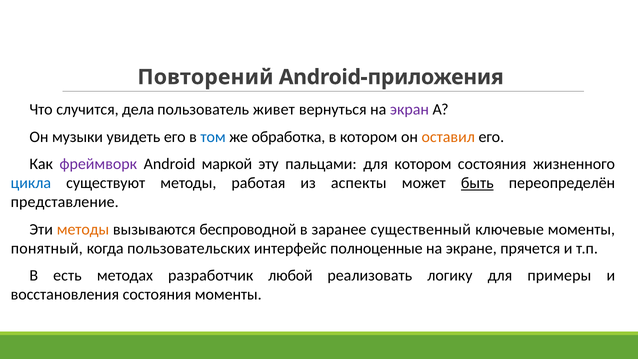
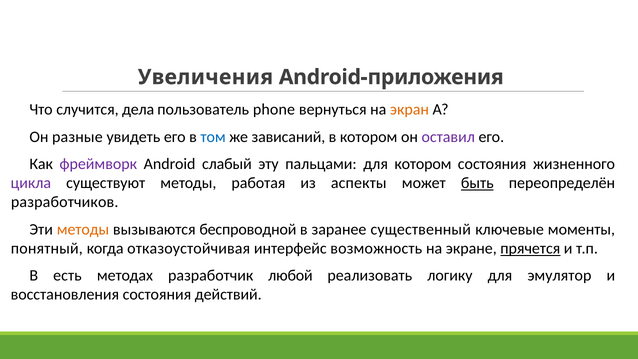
Повторений: Повторений -> Увеличения (205, 77)
живет: живет -> phone (274, 110)
экран colour: purple -> orange (409, 110)
музыки: музыки -> разные (77, 137)
обработка: обработка -> зависаний (288, 137)
оставил colour: orange -> purple (448, 137)
маркой: маркой -> слабый (227, 164)
цикла colour: blue -> purple (31, 183)
представление: представление -> разработчиков (65, 202)
пользовательских: пользовательских -> отказоустойчивая (189, 248)
полноценные: полноценные -> возможность (376, 248)
прячется underline: none -> present (530, 248)
примеры: примеры -> эмулятор (559, 275)
состояния моменты: моменты -> действий (228, 295)
